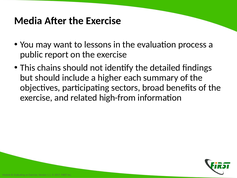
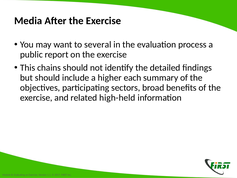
lessons: lessons -> several (98, 44)
high-from: high-from -> high-held (117, 98)
